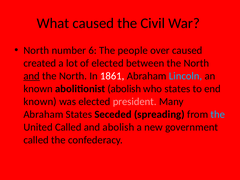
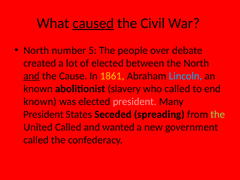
caused underline: none -> present (93, 23)
6: 6 -> 5 (93, 50)
over caused: caused -> debate (187, 50)
North: North -> Cause (73, 76)
1861 colour: white -> yellow (112, 76)
abolitionist abolish: abolish -> slavery (124, 89)
who states: states -> called (177, 89)
Abraham: Abraham -> President (43, 114)
the colour: light blue -> light green (218, 114)
and abolish: abolish -> wanted (119, 127)
